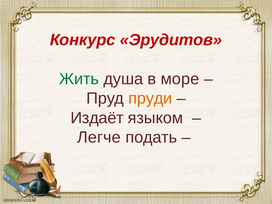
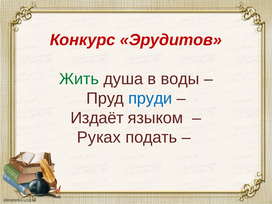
море: море -> воды (180, 79)
пруди colour: orange -> blue (150, 98)
Легче: Легче -> Руках (99, 137)
